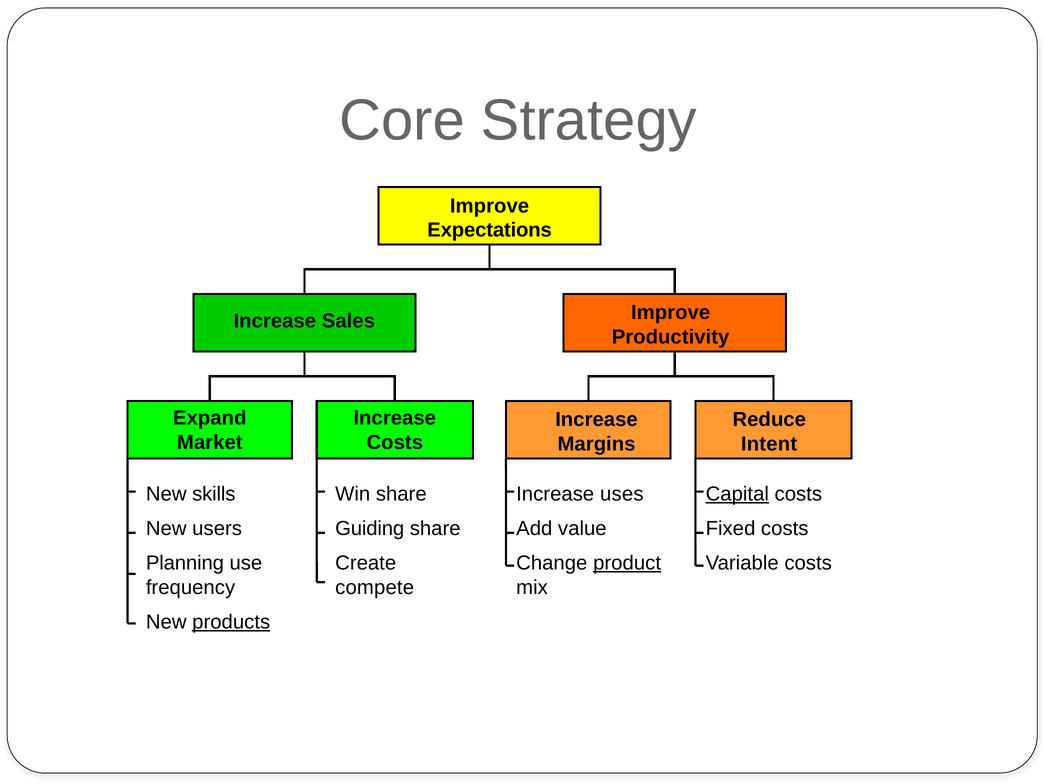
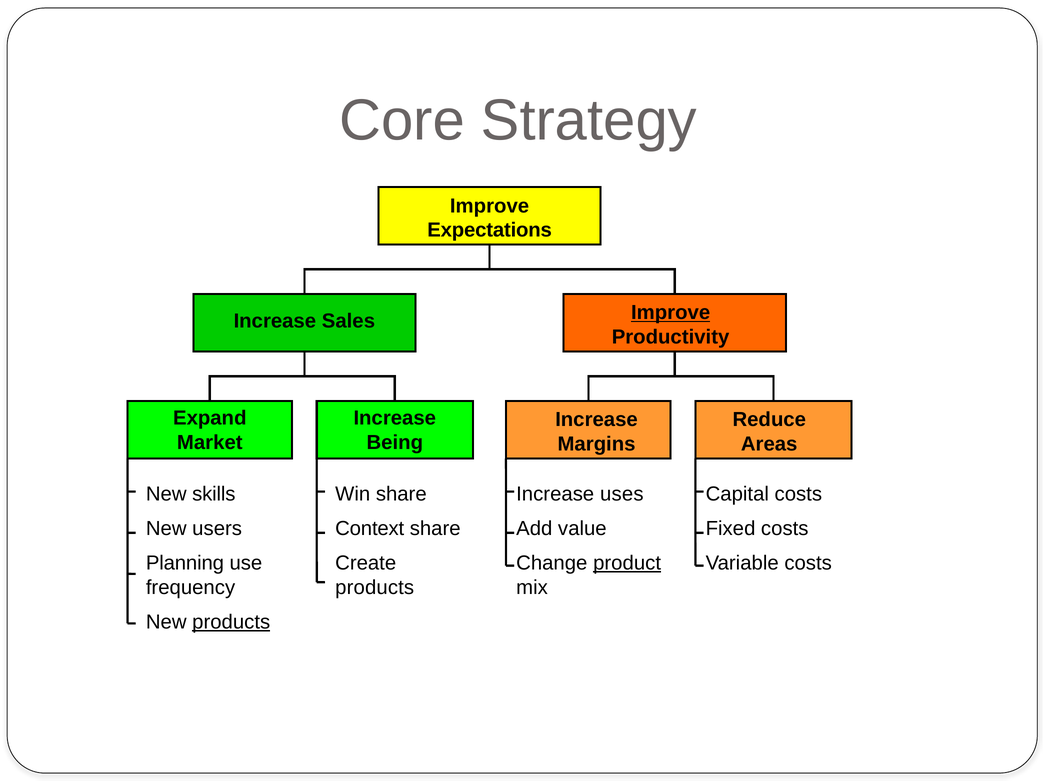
Improve underline: none -> present (671, 313)
Costs: Costs -> Being (395, 442)
Intent: Intent -> Areas (769, 444)
Capital underline: present -> none (737, 494)
Guiding: Guiding -> Context (370, 528)
compete: compete -> products (375, 587)
